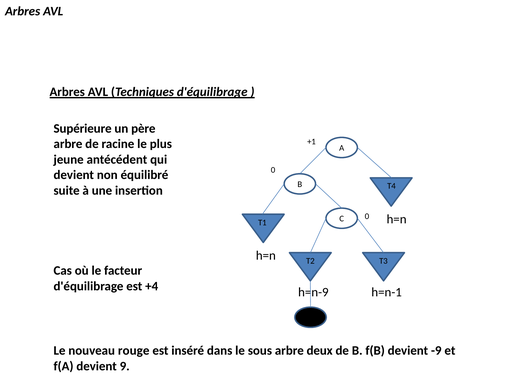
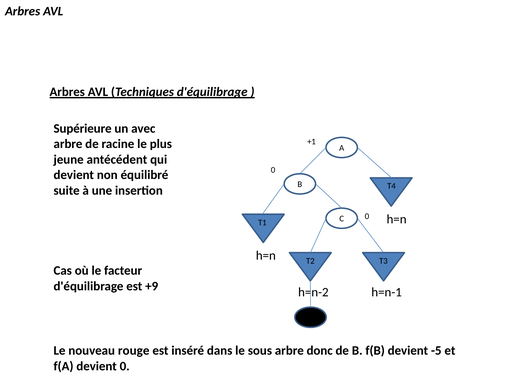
père: père -> avec (143, 128)
+4: +4 -> +9 (152, 286)
h=n-9: h=n-9 -> h=n-2 (313, 292)
deux: deux -> donc (320, 350)
-9: -9 -> -5 (436, 350)
devient 9: 9 -> 0 (125, 366)
